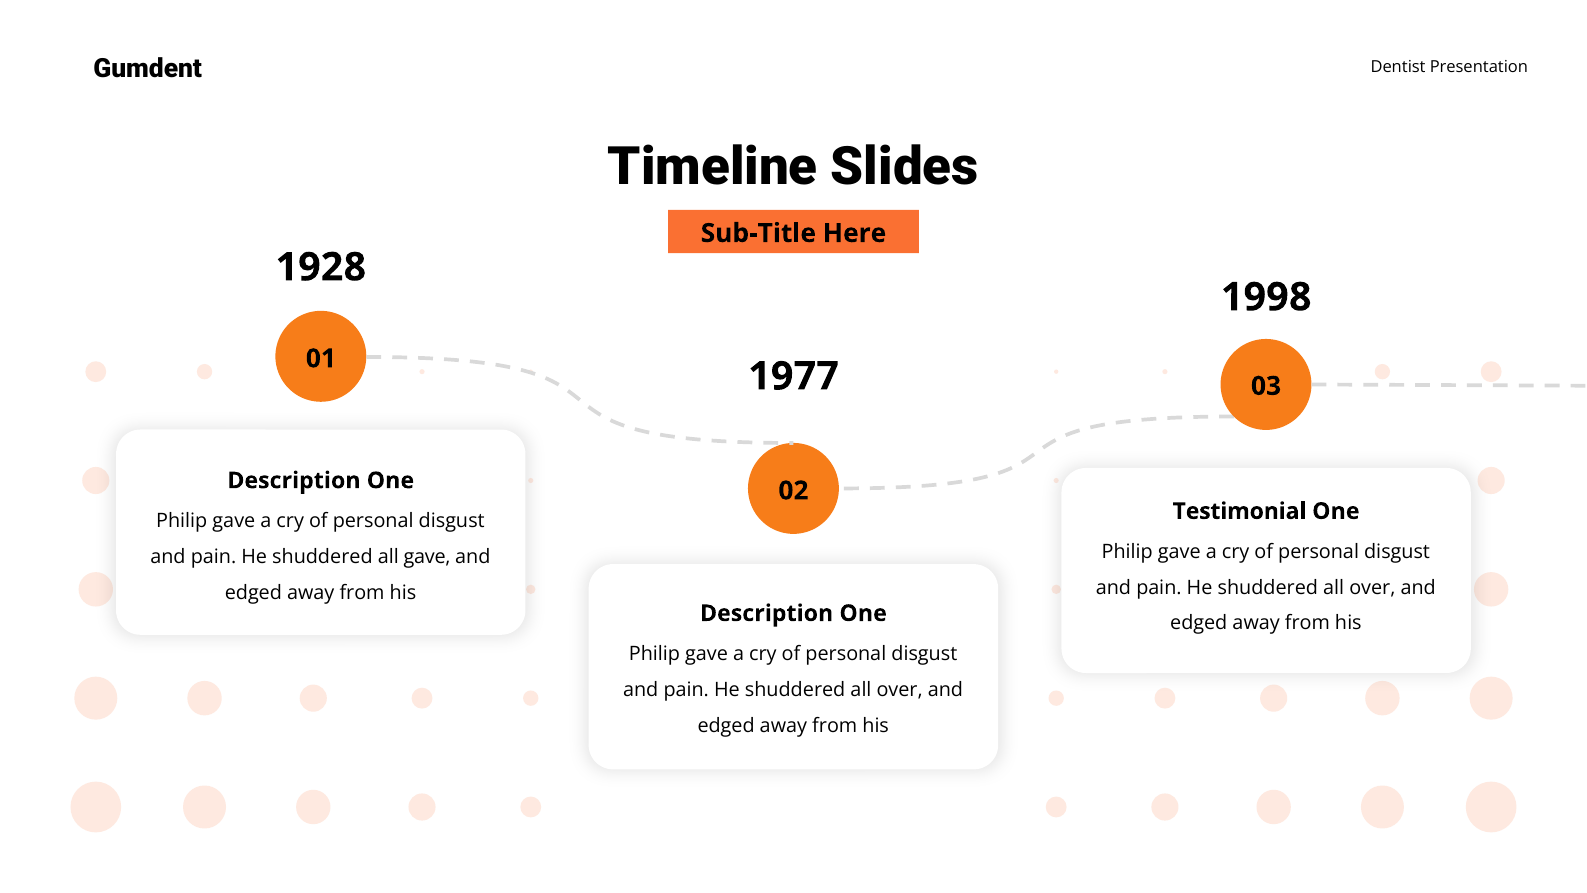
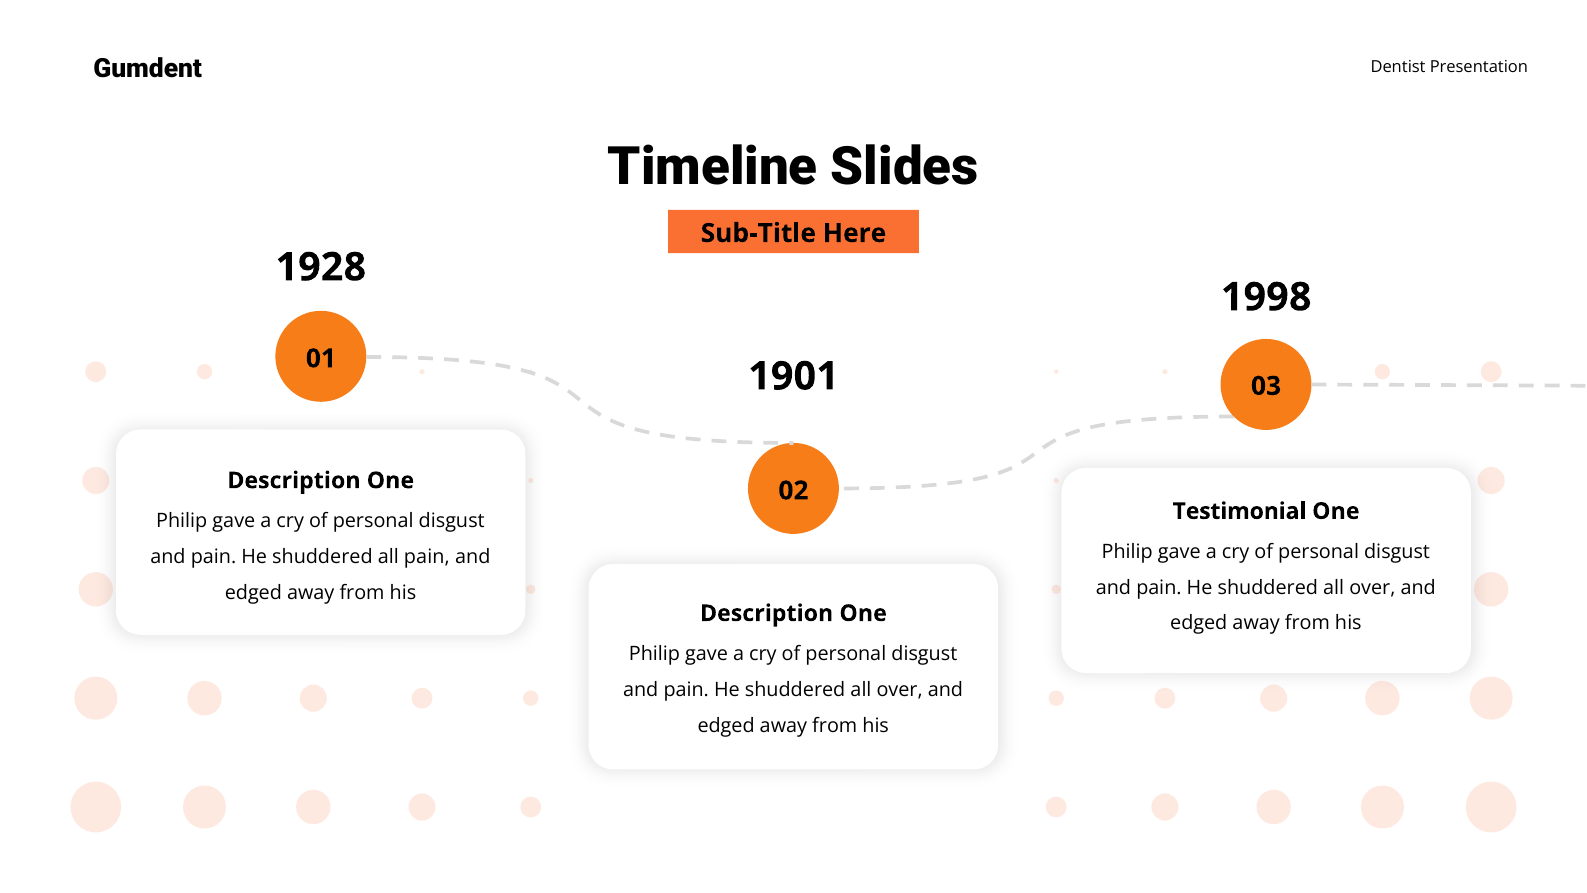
1977: 1977 -> 1901 (794, 376)
all gave: gave -> pain (427, 557)
